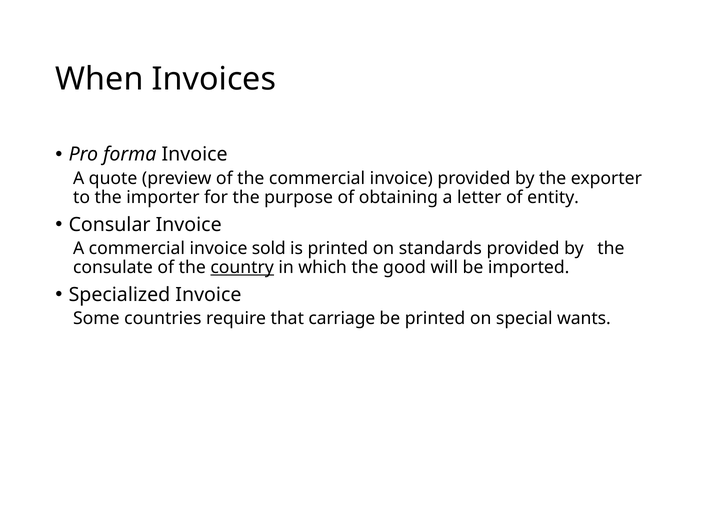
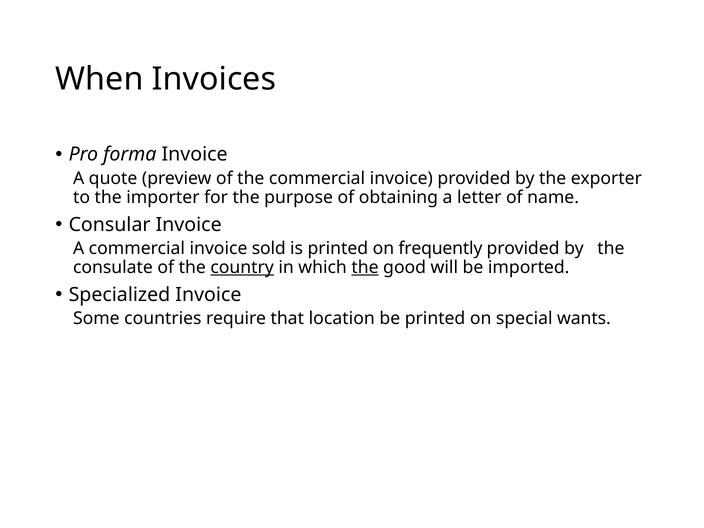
entity: entity -> name (553, 197)
standards: standards -> frequently (440, 248)
the underline: none -> present (365, 267)
carriage: carriage -> location (342, 319)
